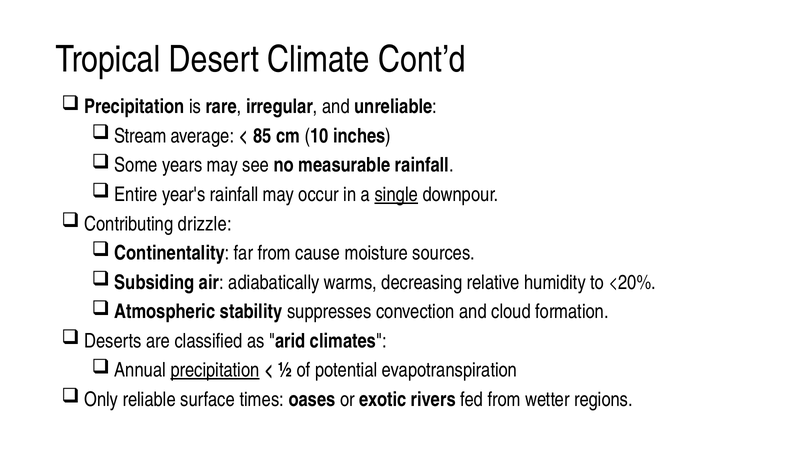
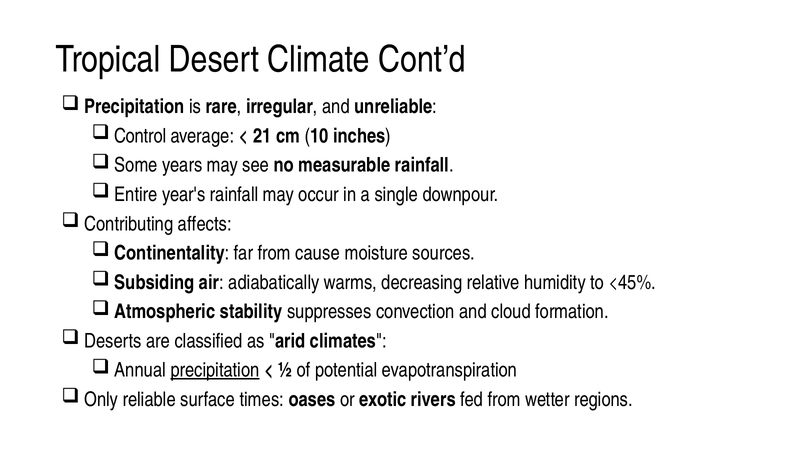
Stream: Stream -> Control (140, 136)
85: 85 -> 21 (262, 136)
single underline: present -> none (396, 195)
drizzle: drizzle -> affects (205, 224)
<20%: <20% -> <45% (632, 282)
